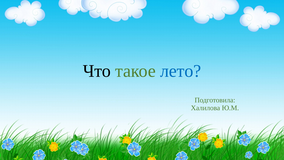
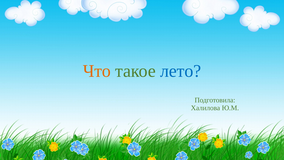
Что colour: black -> orange (97, 71)
